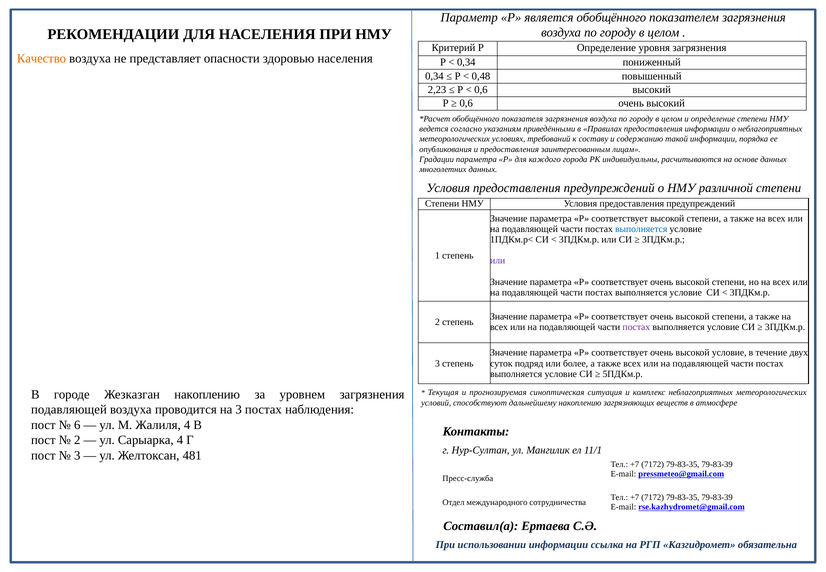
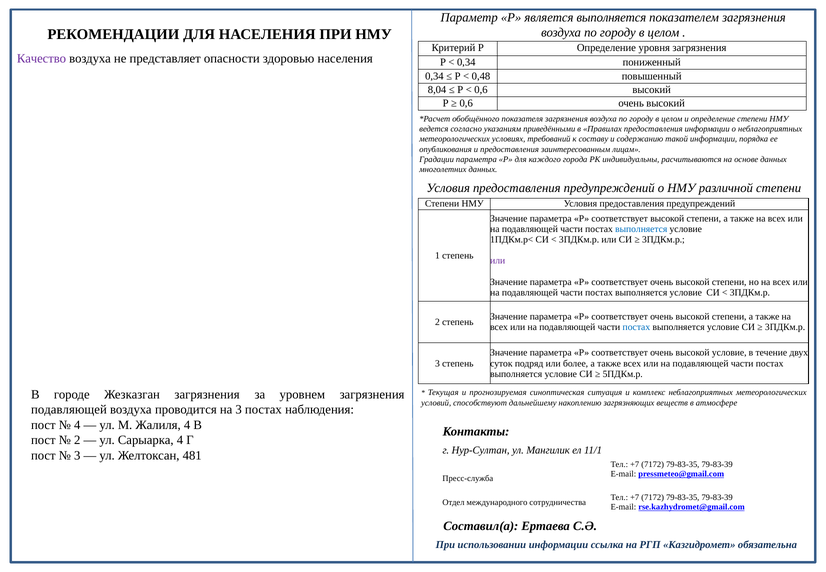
является обобщённого: обобщённого -> выполняется (611, 17)
Качество colour: orange -> purple (41, 59)
2,23: 2,23 -> 8,04 (437, 90)
постах colour: purple -> blue (636, 327)
Жезказган накоплению: накоплению -> загрязнения (207, 394)
6: 6 -> 4 (77, 425)
